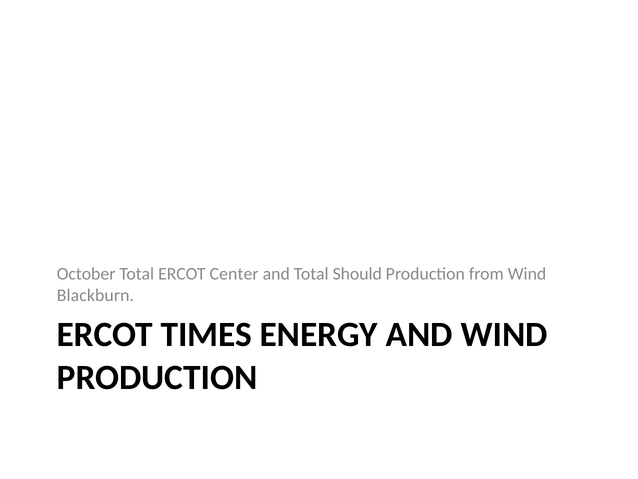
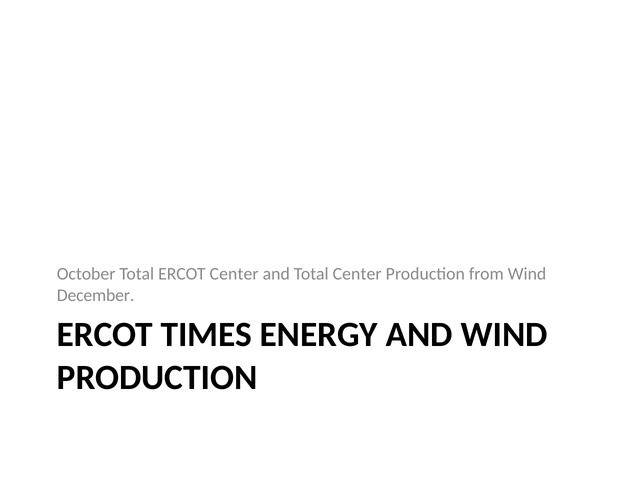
Total Should: Should -> Center (357, 274)
Blackburn: Blackburn -> December (96, 295)
